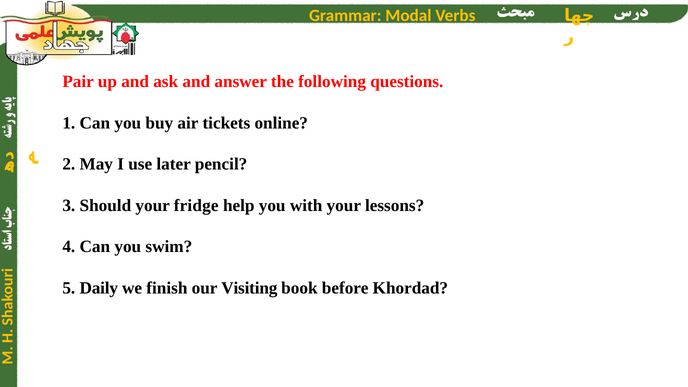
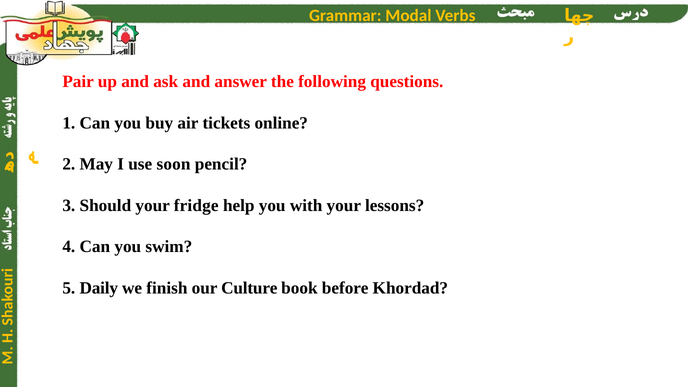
later: later -> soon (174, 164)
Visiting: Visiting -> Culture (249, 288)
